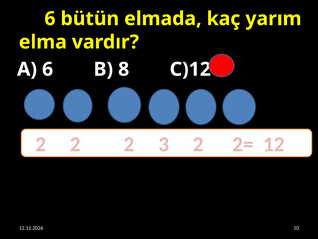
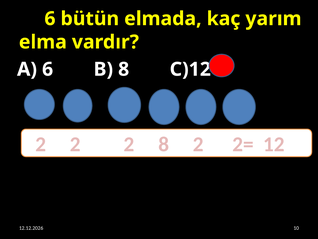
2 3: 3 -> 8 (164, 144)
